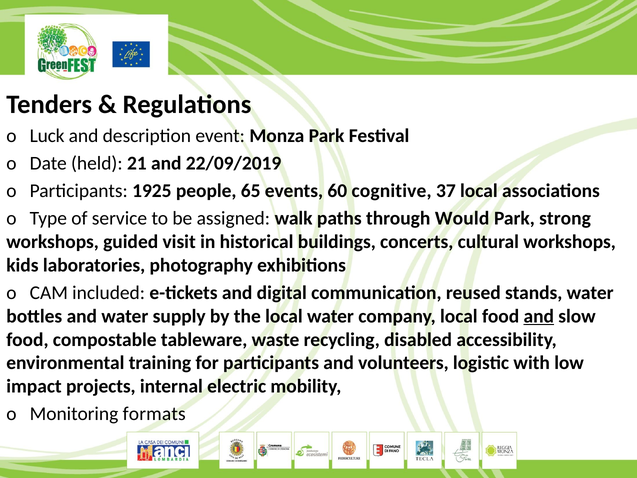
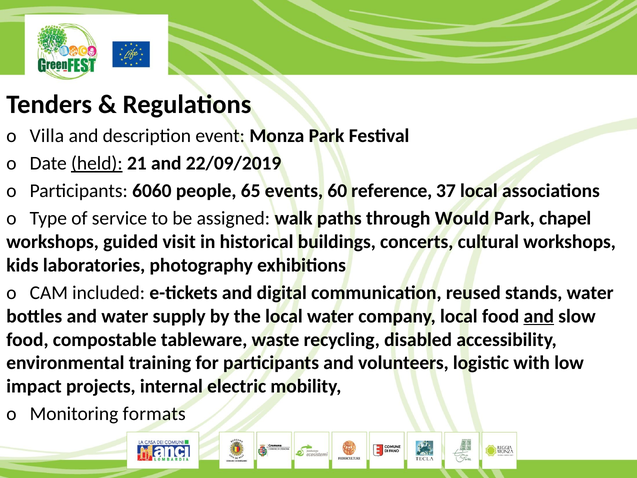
Luck: Luck -> Villa (47, 136)
held underline: none -> present (97, 163)
1925: 1925 -> 6060 (152, 191)
cognitive: cognitive -> reference (392, 191)
strong: strong -> chapel (565, 218)
